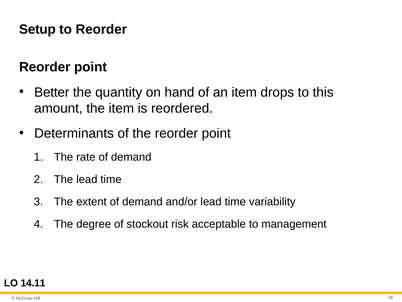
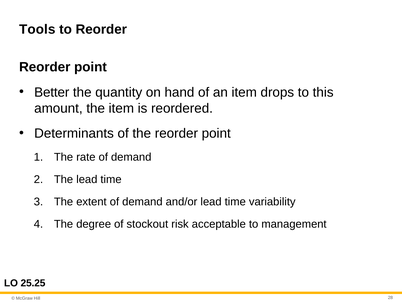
Setup: Setup -> Tools (37, 29)
14.11: 14.11 -> 25.25 (33, 283)
